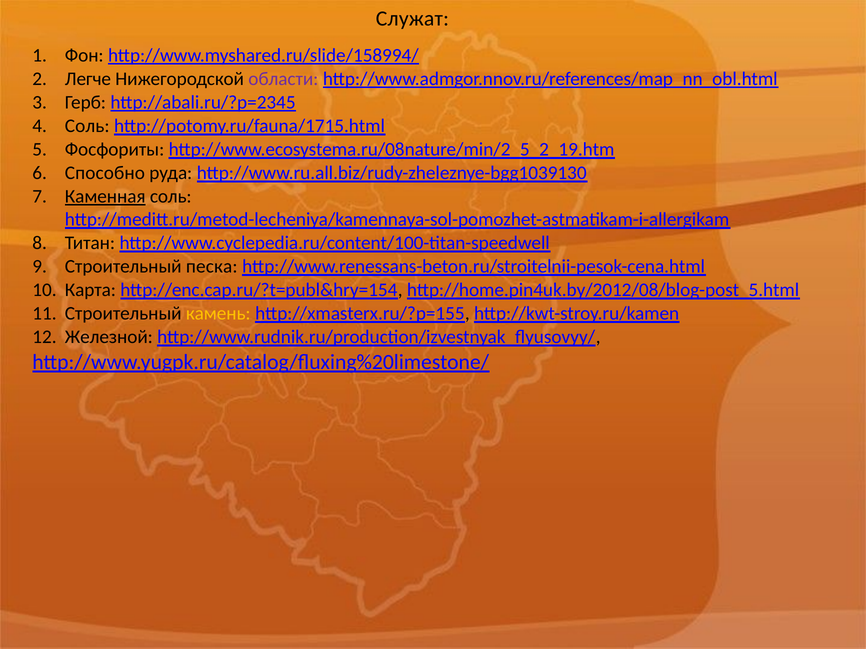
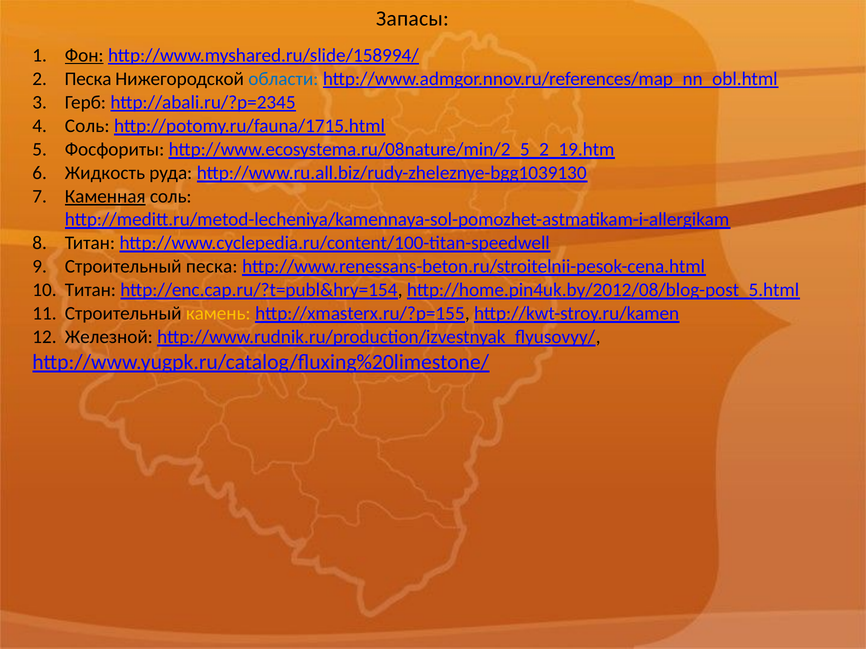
Служат: Служат -> Запасы (412, 19)
Фон underline: none -> present (84, 55)
Легче: Легче -> Песка (88, 79)
области colour: purple -> blue (283, 79)
Способно: Способно -> Жидкость (105, 173)
Карта: Карта -> Титан (90, 290)
